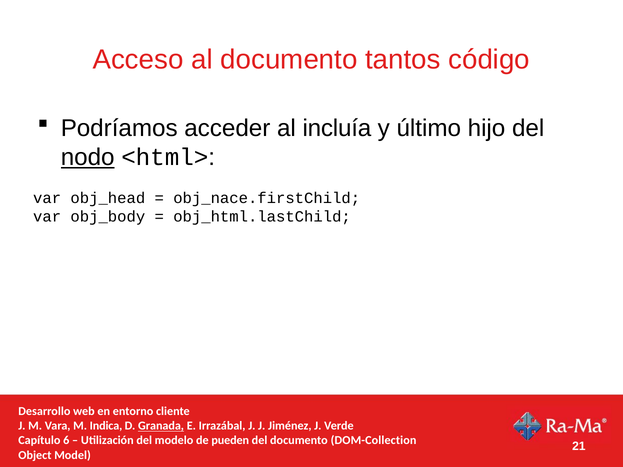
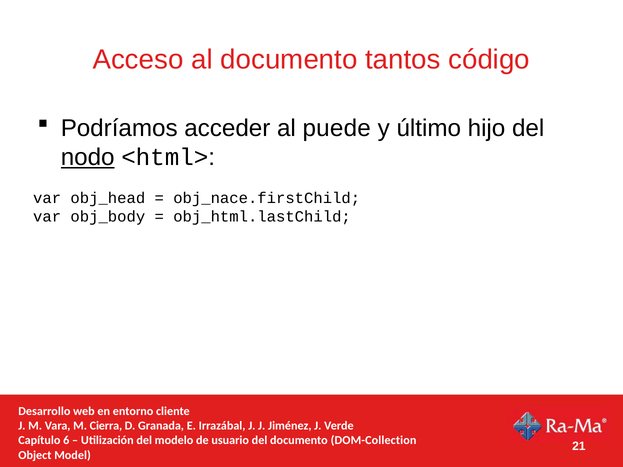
incluía: incluía -> puede (337, 128)
Indica: Indica -> Cierra (106, 426)
Granada underline: present -> none (161, 426)
pueden: pueden -> usuario (230, 441)
